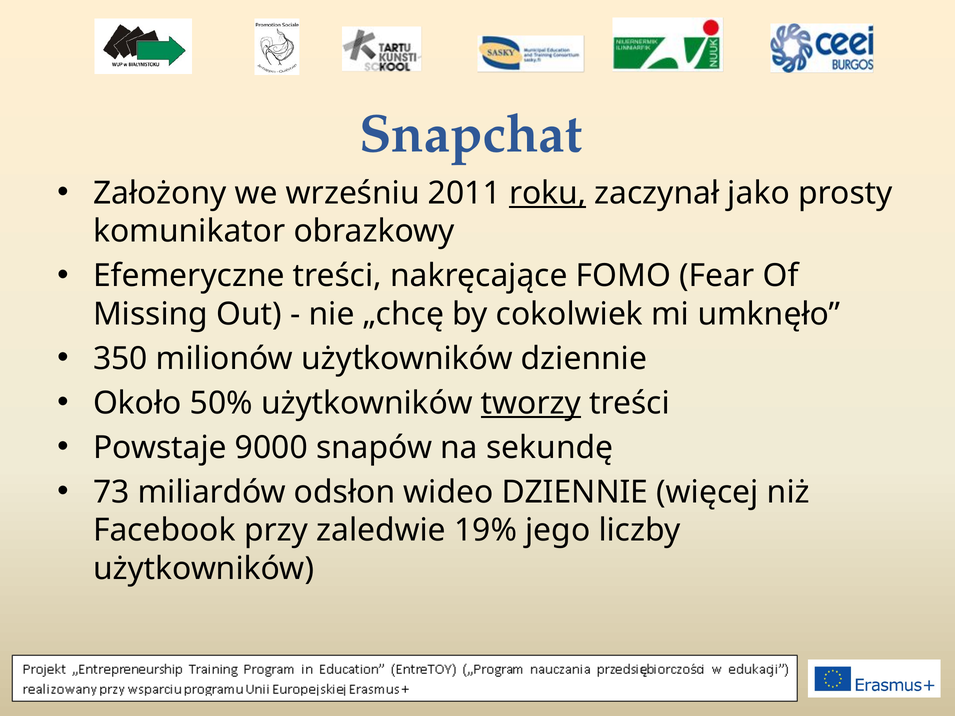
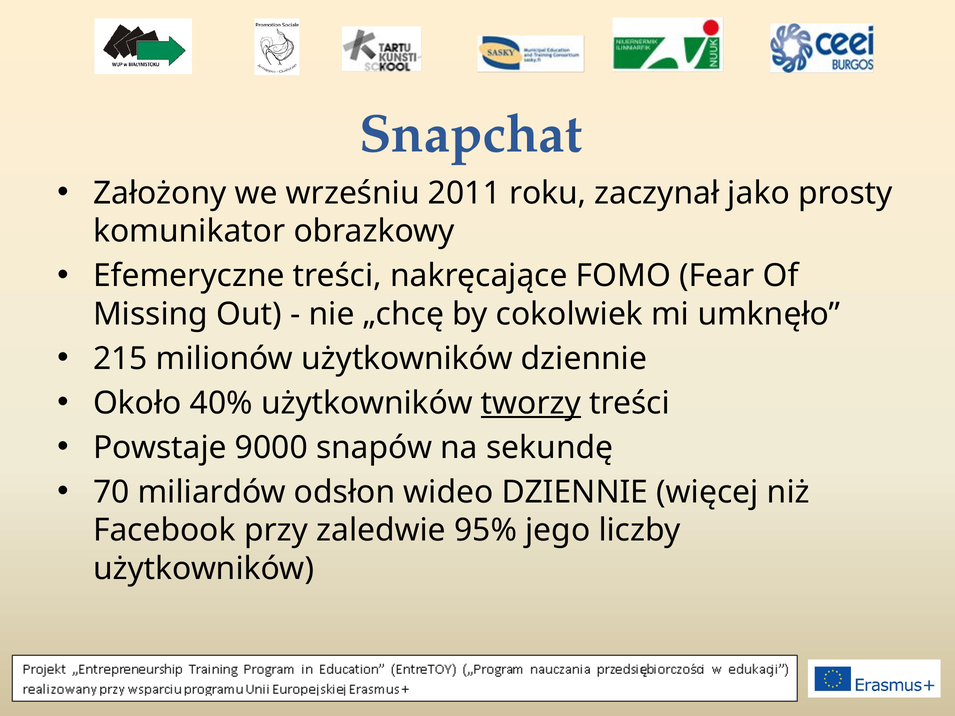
roku underline: present -> none (548, 193)
350: 350 -> 215 (120, 359)
50%: 50% -> 40% (221, 403)
73: 73 -> 70 (111, 492)
19%: 19% -> 95% (486, 531)
